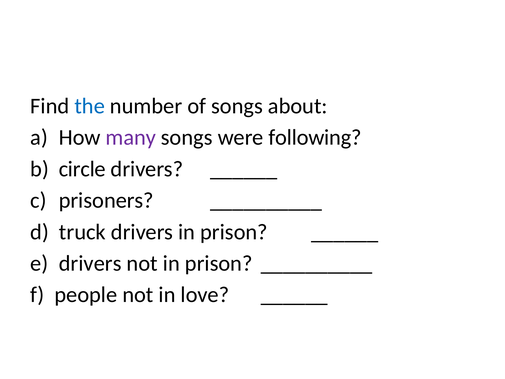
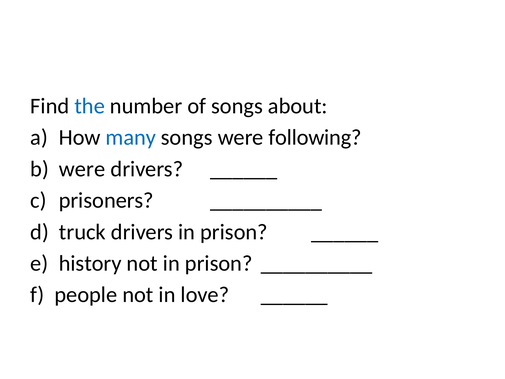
many colour: purple -> blue (131, 137)
circle: circle -> were (82, 169)
drivers: drivers -> history (90, 263)
